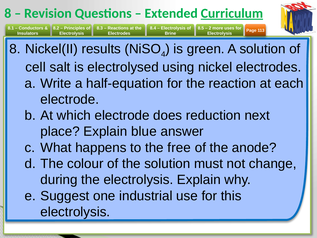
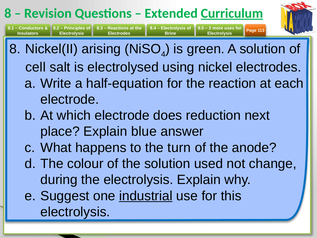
results: results -> arising (101, 49)
free: free -> turn (179, 147)
must: must -> used (209, 164)
industrial underline: none -> present (146, 196)
